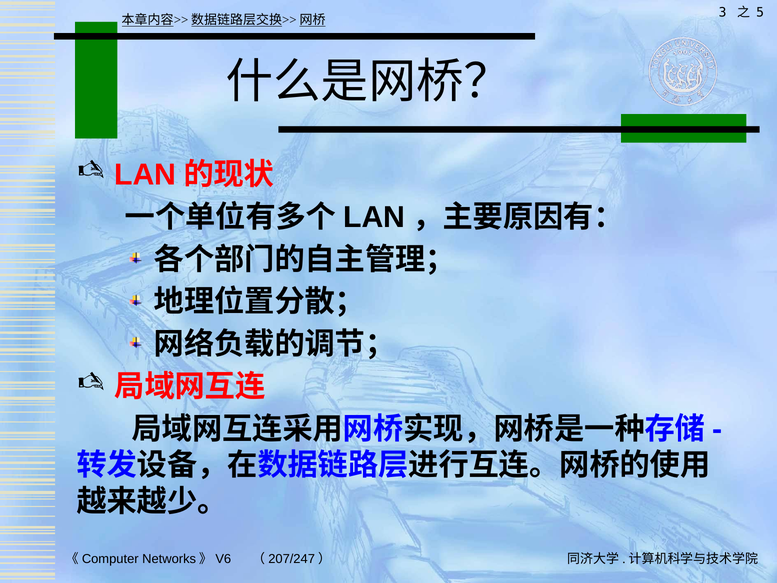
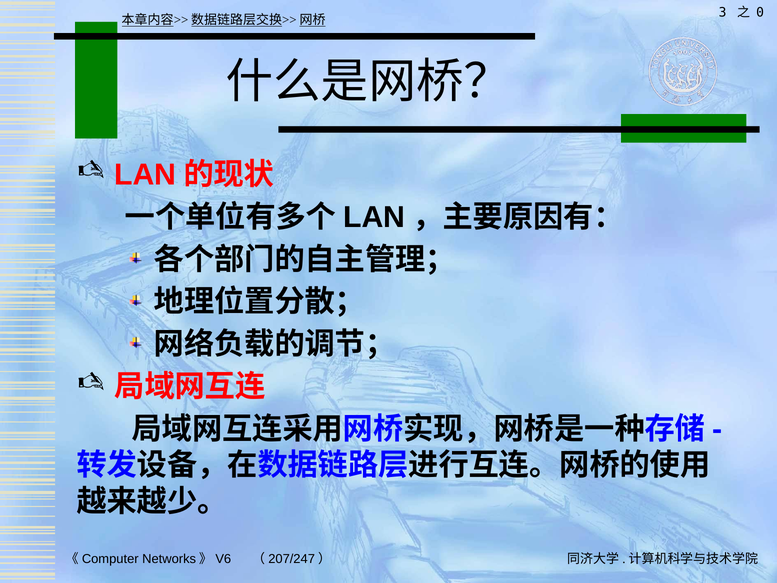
5: 5 -> 0 (760, 13)
